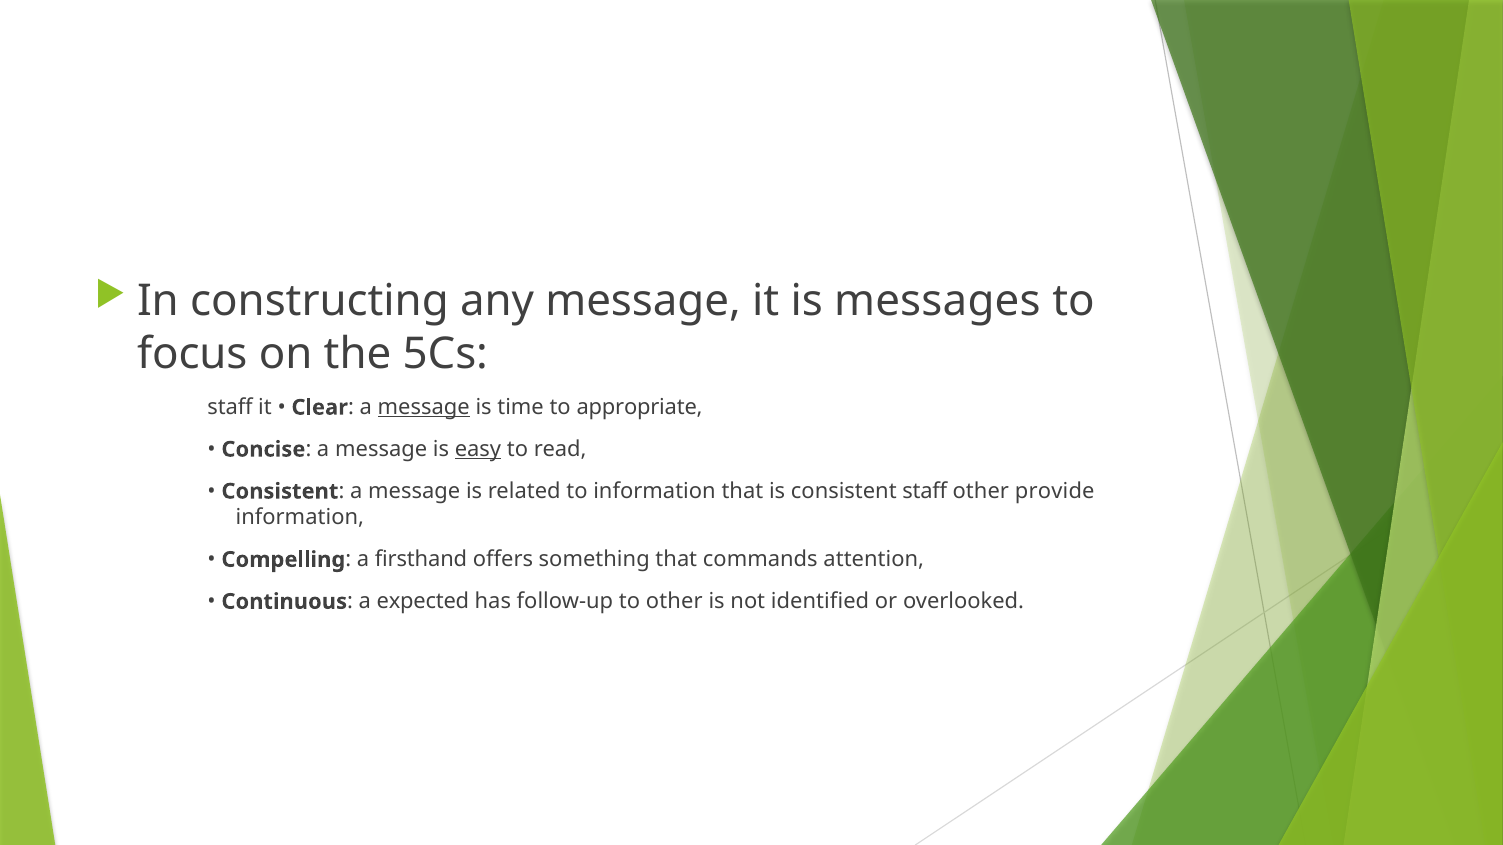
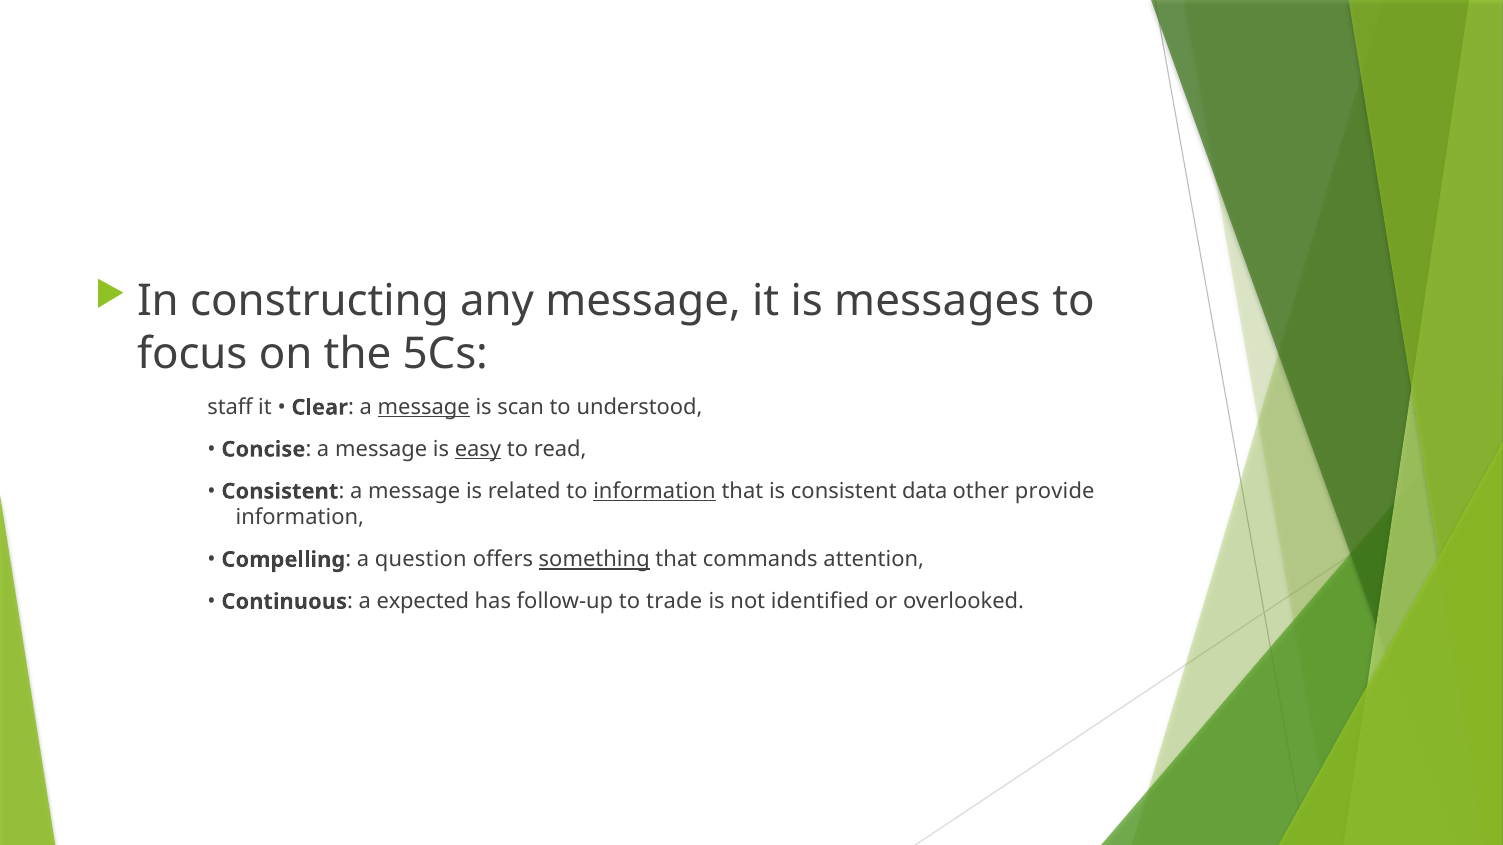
time: time -> scan (521, 408)
appropriate: appropriate -> understood (639, 408)
information underline: none -> present (654, 492)
consistent staff: staff -> data (925, 492)
firsthand: firsthand -> question (421, 560)
something underline: none -> present (594, 560)
to other: other -> trade (674, 602)
